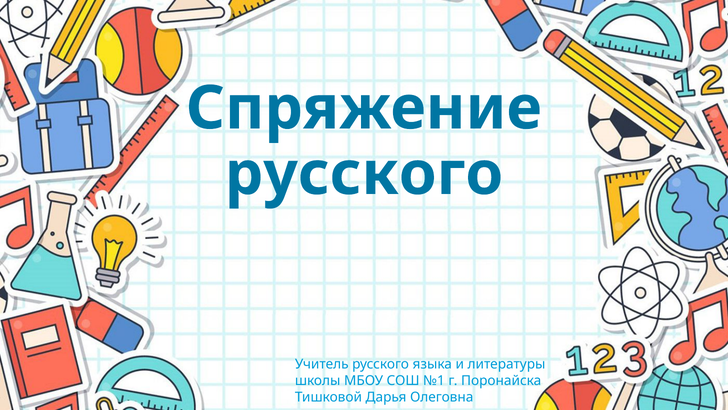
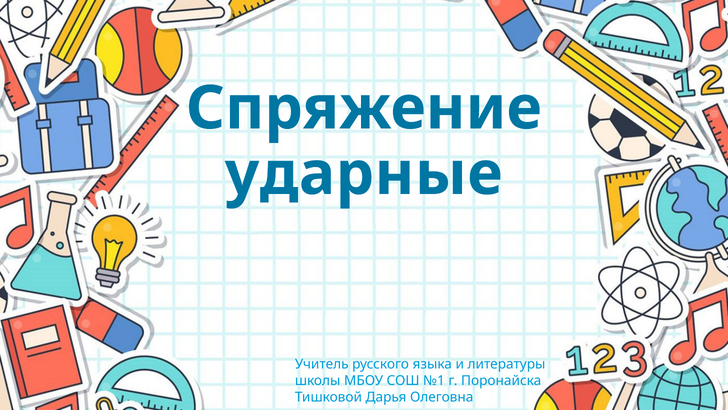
русского: русского -> ударные (364, 174)
